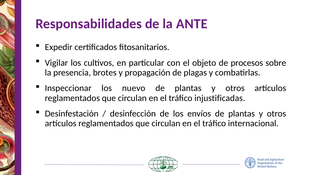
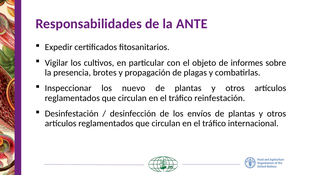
procesos: procesos -> informes (247, 63)
injustificadas: injustificadas -> reinfestación (220, 98)
